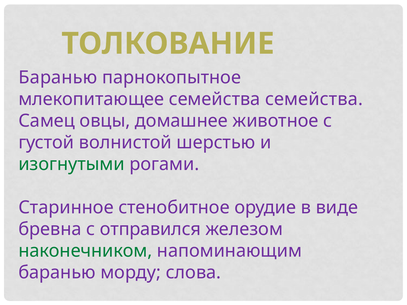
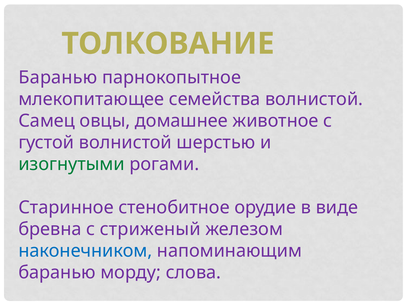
семейства семейства: семейства -> волнистой (314, 99)
отправился: отправился -> стриженый (150, 229)
наконечником colour: green -> blue (85, 251)
